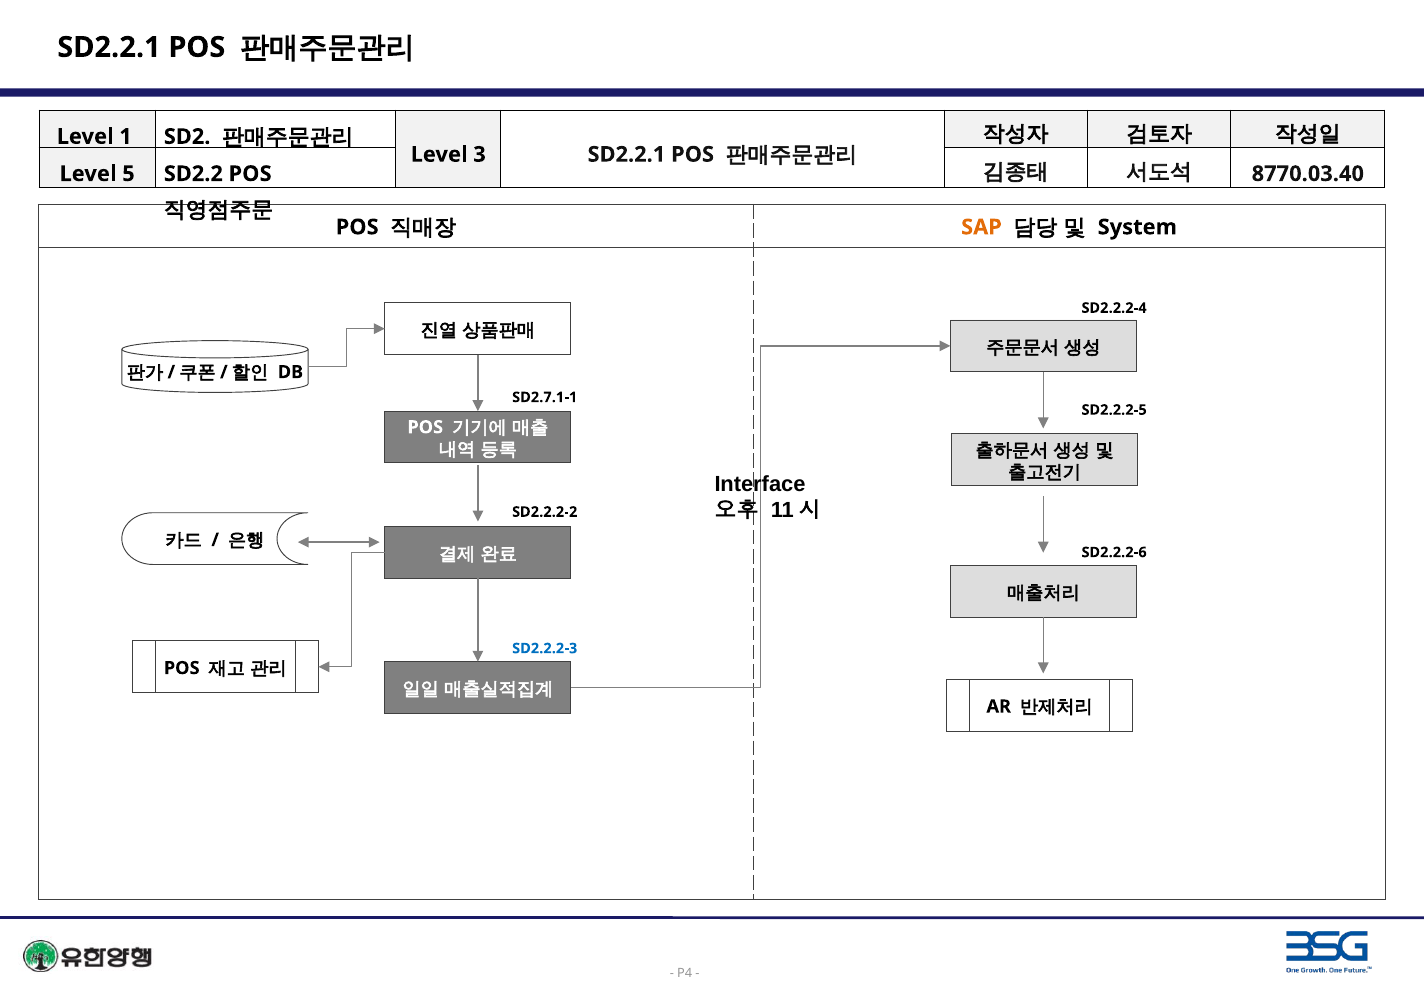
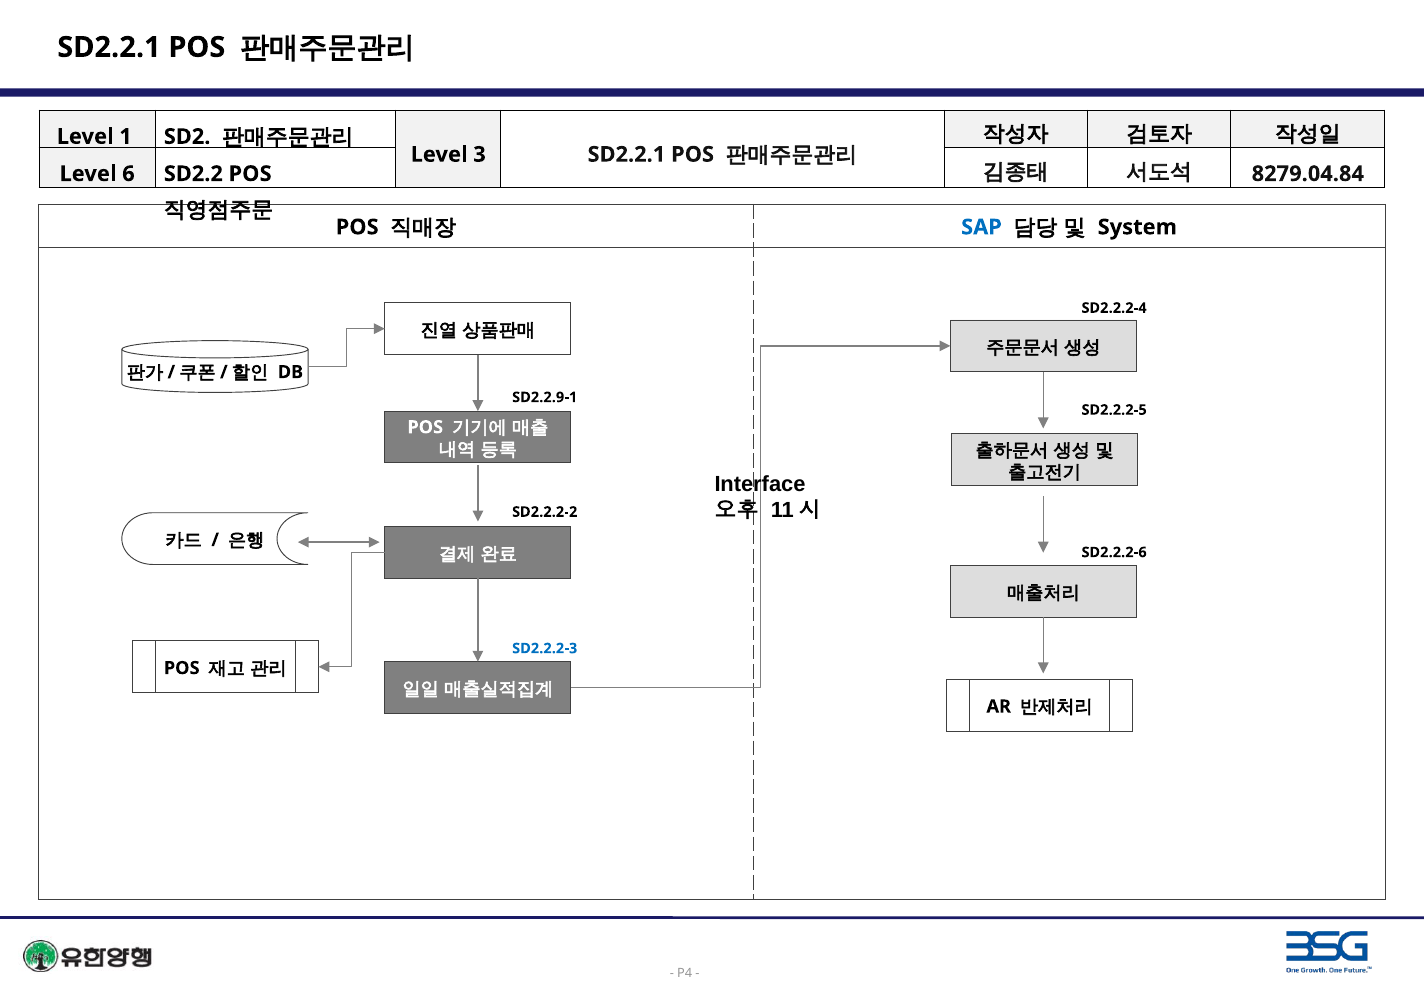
8770.03.40: 8770.03.40 -> 8279.04.84 (1308, 174)
5: 5 -> 6 (128, 174)
SAP colour: orange -> blue (982, 227)
SD2.7.1-1: SD2.7.1-1 -> SD2.2.9-1 (545, 397)
